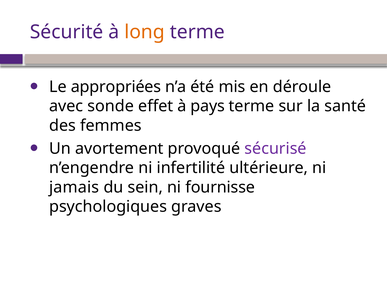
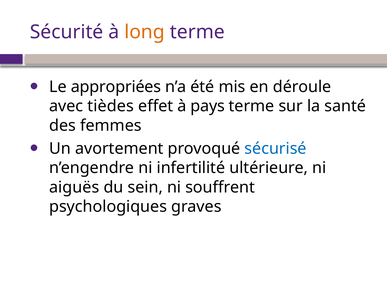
sonde: sonde -> tièdes (111, 106)
sécurisé colour: purple -> blue (276, 149)
jamais: jamais -> aiguës (74, 187)
fournisse: fournisse -> souffrent (220, 187)
